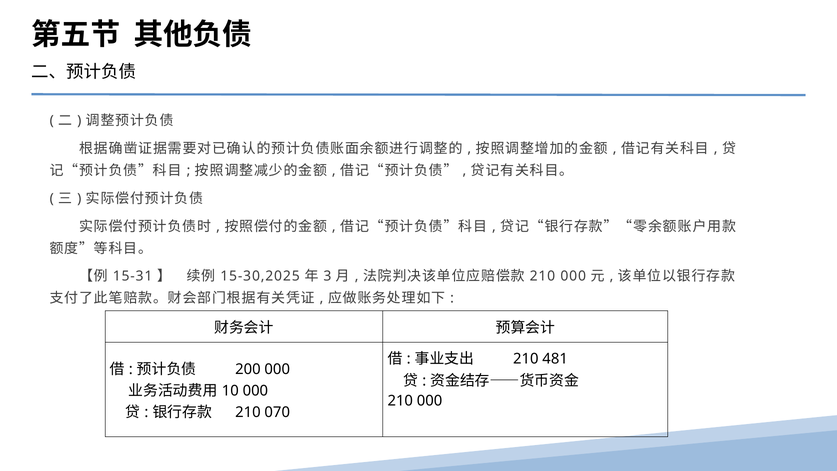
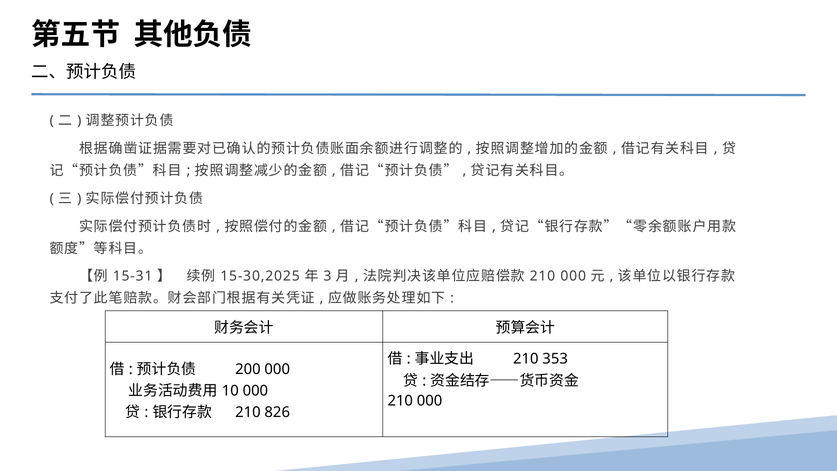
481: 481 -> 353 (555, 359)
070: 070 -> 826 (277, 412)
